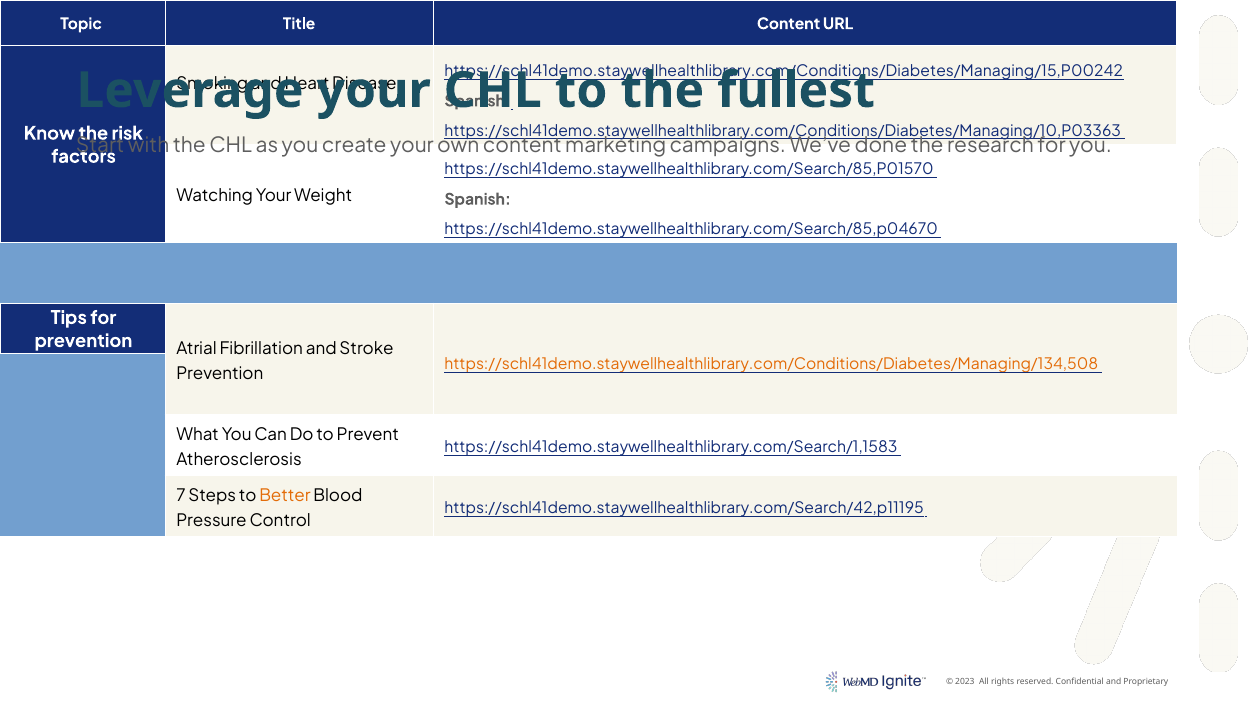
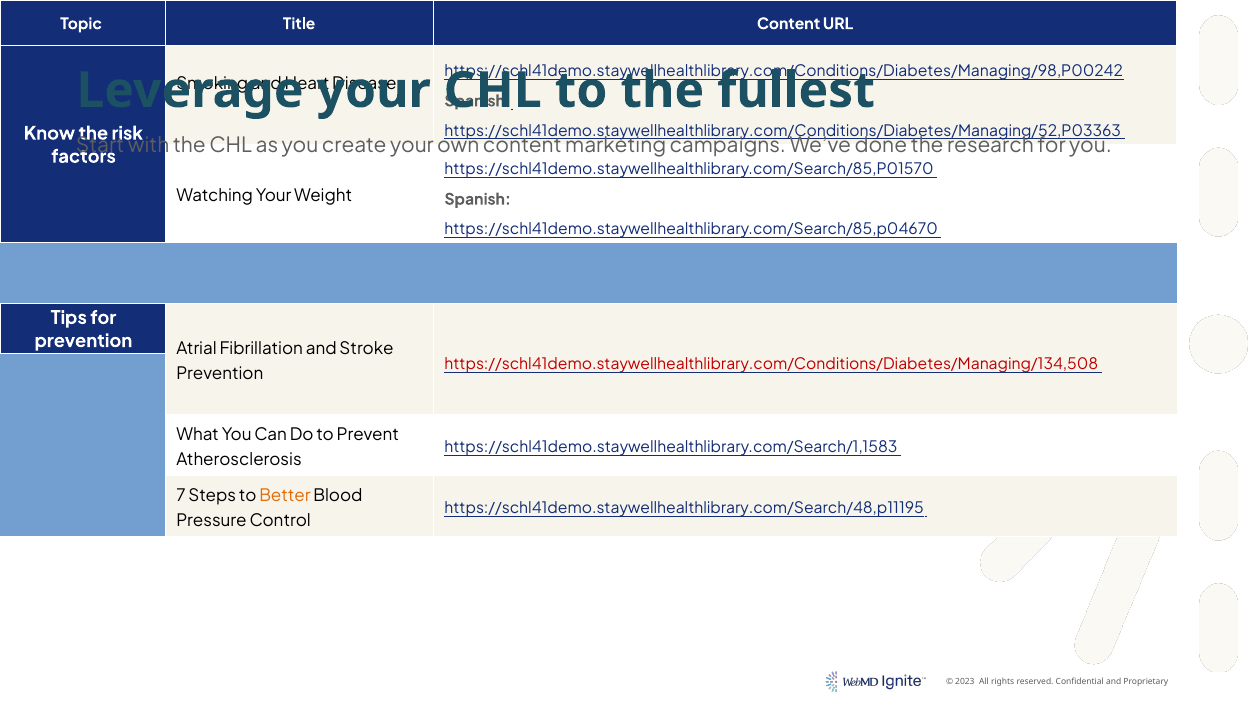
https://schl41demo.staywellhealthlibrary.com/Conditions/Diabetes/Managing/15,P00242: https://schl41demo.staywellhealthlibrary.com/Conditions/Diabetes/Managing/15,P00242 -> https://schl41demo.staywellhealthlibrary.com/Conditions/Diabetes/Managing/98,P00242 (784, 71)
https://schl41demo.staywellhealthlibrary.com/Conditions/Diabetes/Managing/10,P03363: https://schl41demo.staywellhealthlibrary.com/Conditions/Diabetes/Managing/10,P03363 -> https://schl41demo.staywellhealthlibrary.com/Conditions/Diabetes/Managing/52,P03363 (783, 131)
https://schl41demo.staywellhealthlibrary.com/Conditions/Diabetes/Managing/134,508 colour: orange -> red (771, 365)
https://schl41demo.staywellhealthlibrary.com/Search/42,p11195: https://schl41demo.staywellhealthlibrary.com/Search/42,p11195 -> https://schl41demo.staywellhealthlibrary.com/Search/48,p11195 (684, 508)
